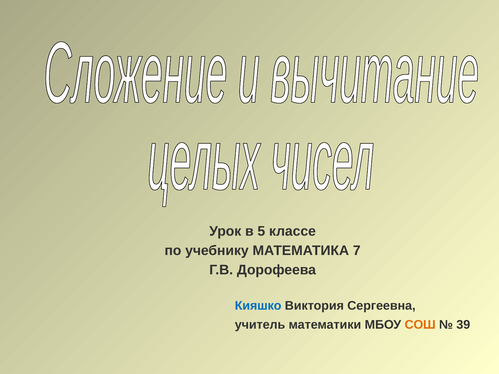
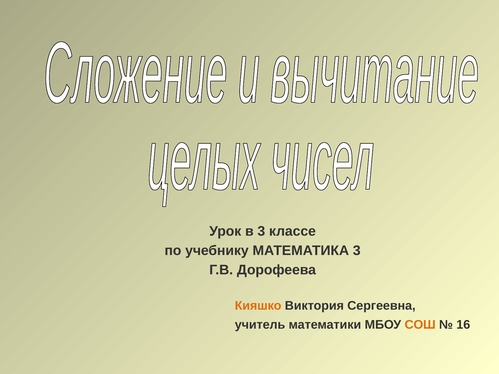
в 5: 5 -> 3 (261, 231)
МАТЕМАТИКА 7: 7 -> 3 (357, 251)
Кияшко colour: blue -> orange (258, 306)
39: 39 -> 16 (463, 325)
